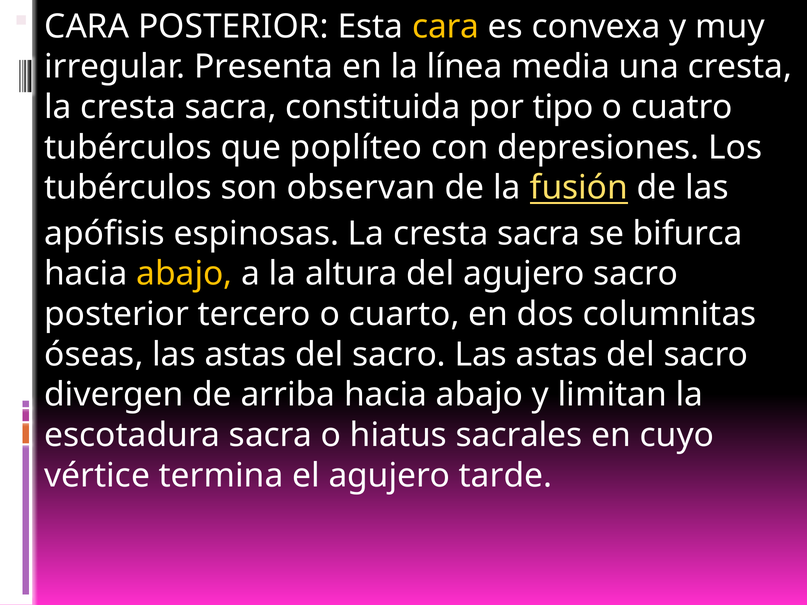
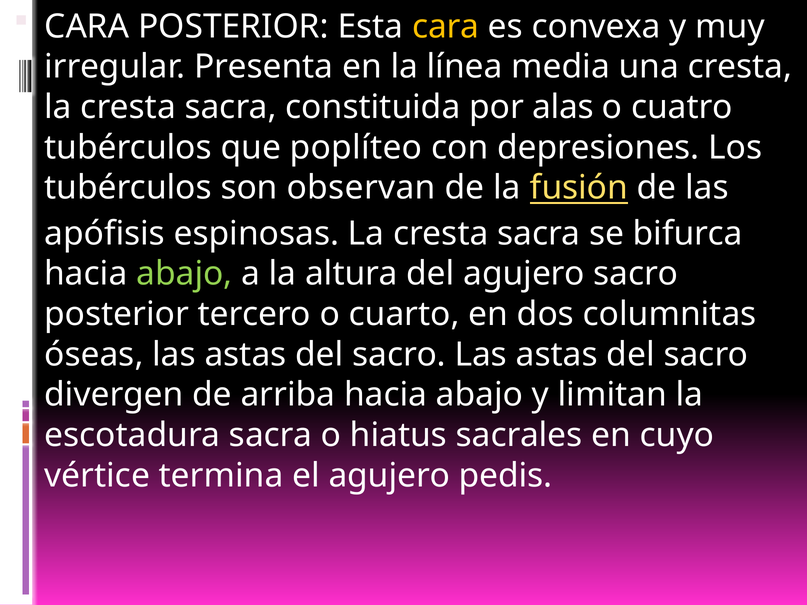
tipo: tipo -> alas (563, 107)
abajo colour: yellow -> light green (184, 274)
tarde: tarde -> pedis (505, 476)
